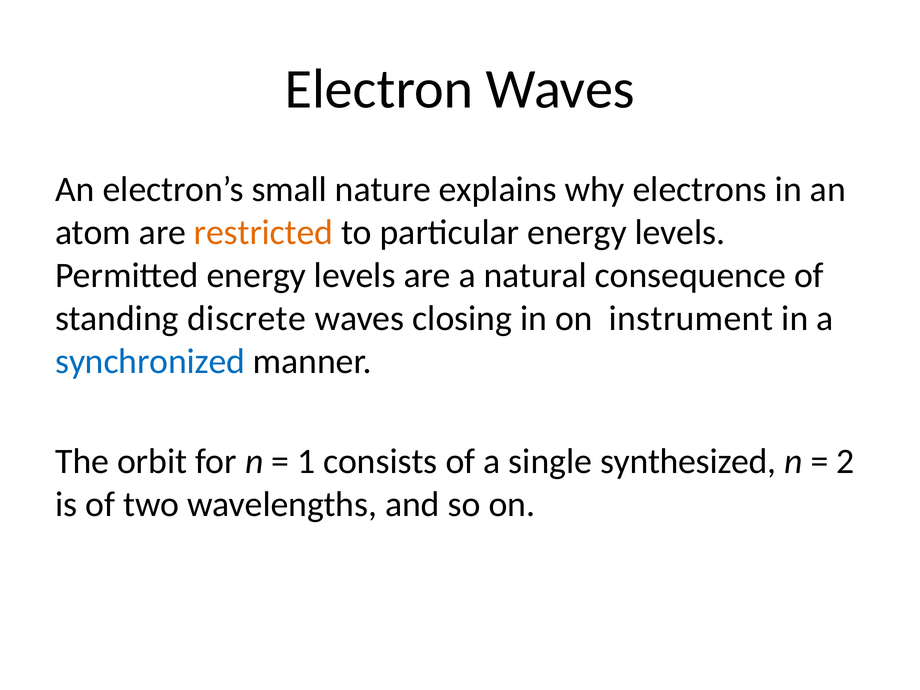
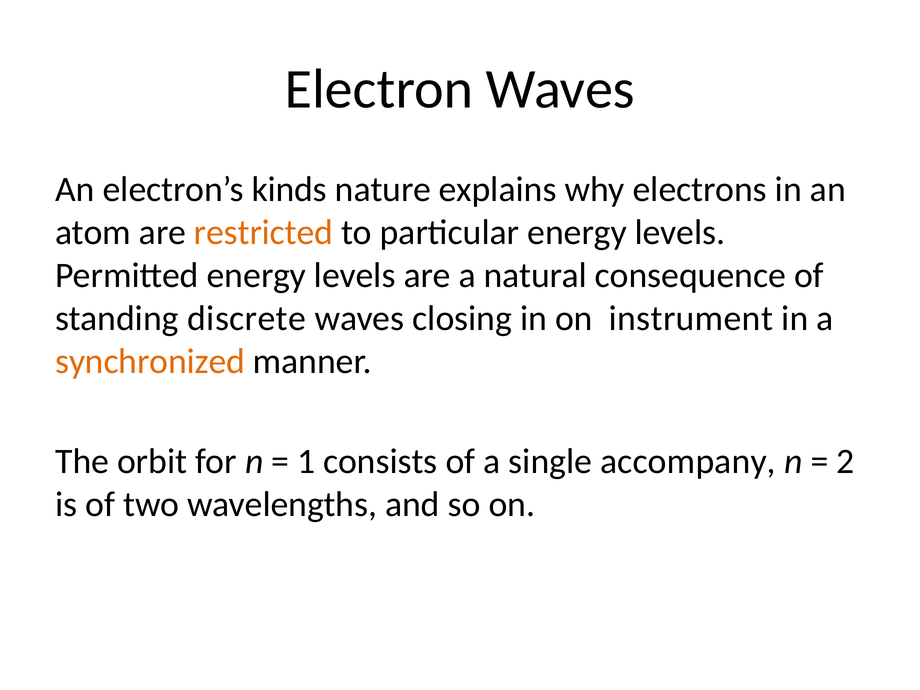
small: small -> kinds (289, 190)
synchronized colour: blue -> orange (150, 361)
synthesized: synthesized -> accompany (688, 462)
